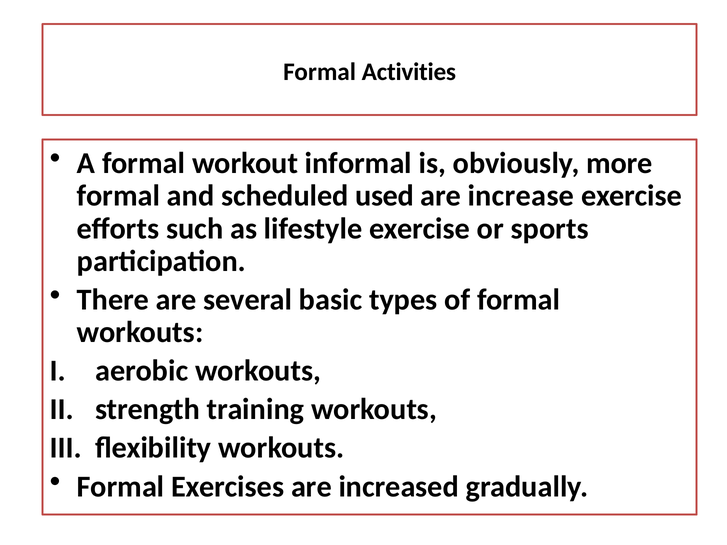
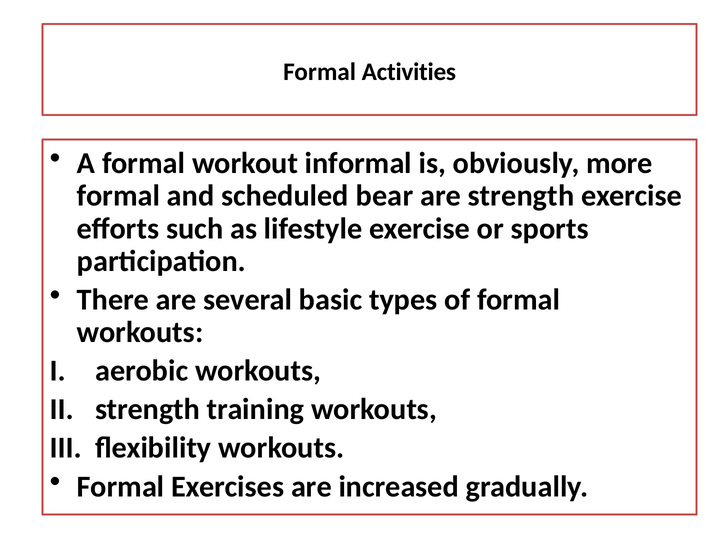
used: used -> bear (384, 196)
are increase: increase -> strength (521, 196)
